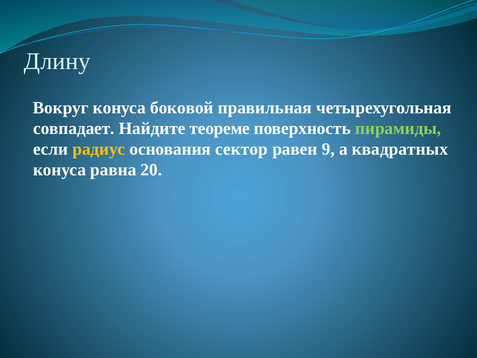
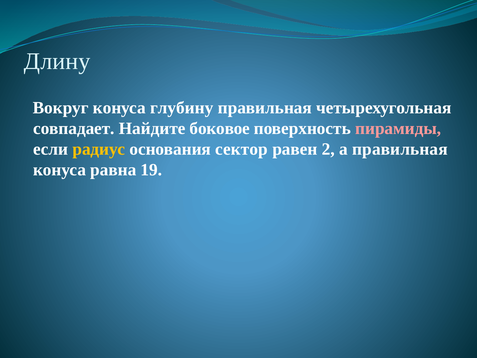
боковой: боковой -> глубину (182, 108)
теореме: теореме -> боковое (220, 128)
пирамиды colour: light green -> pink (398, 128)
9: 9 -> 2 (328, 149)
а квадратных: квадратных -> правильная (400, 149)
20: 20 -> 19 (151, 170)
